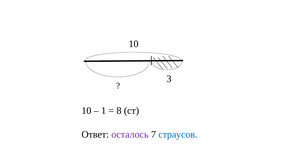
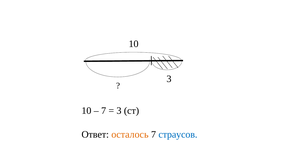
1: 1 -> 7 (104, 111)
8: 8 -> 3 (119, 111)
осталось colour: purple -> orange (130, 134)
